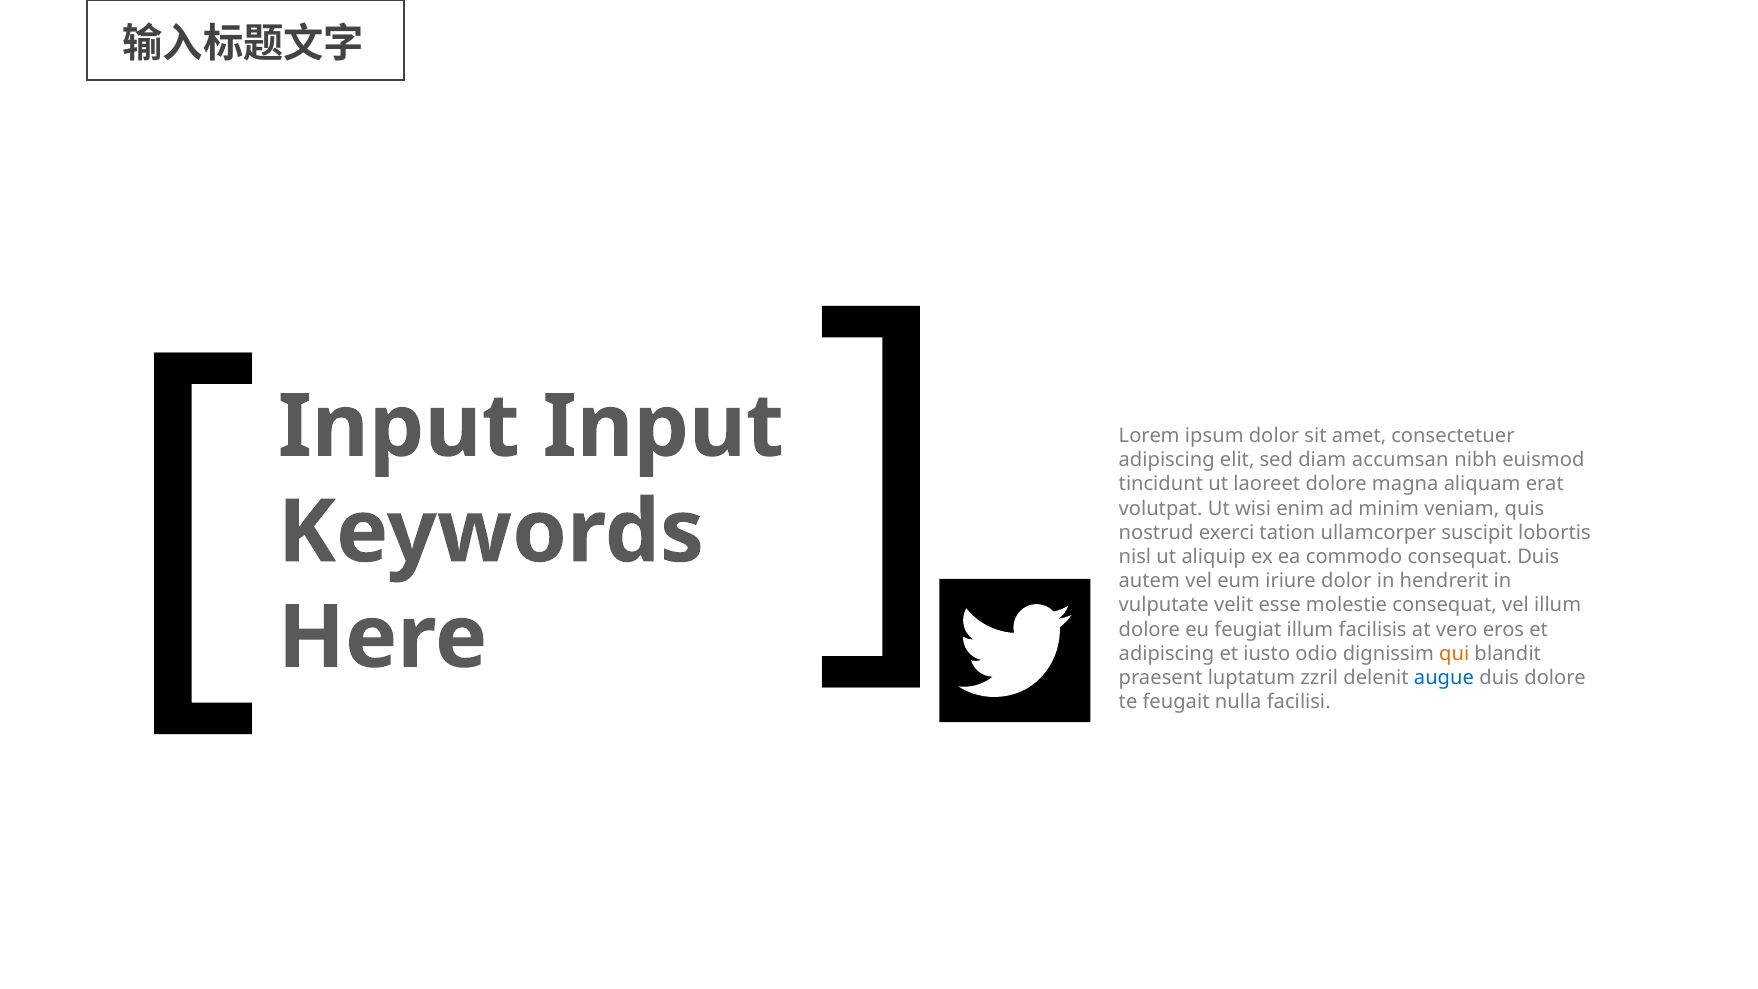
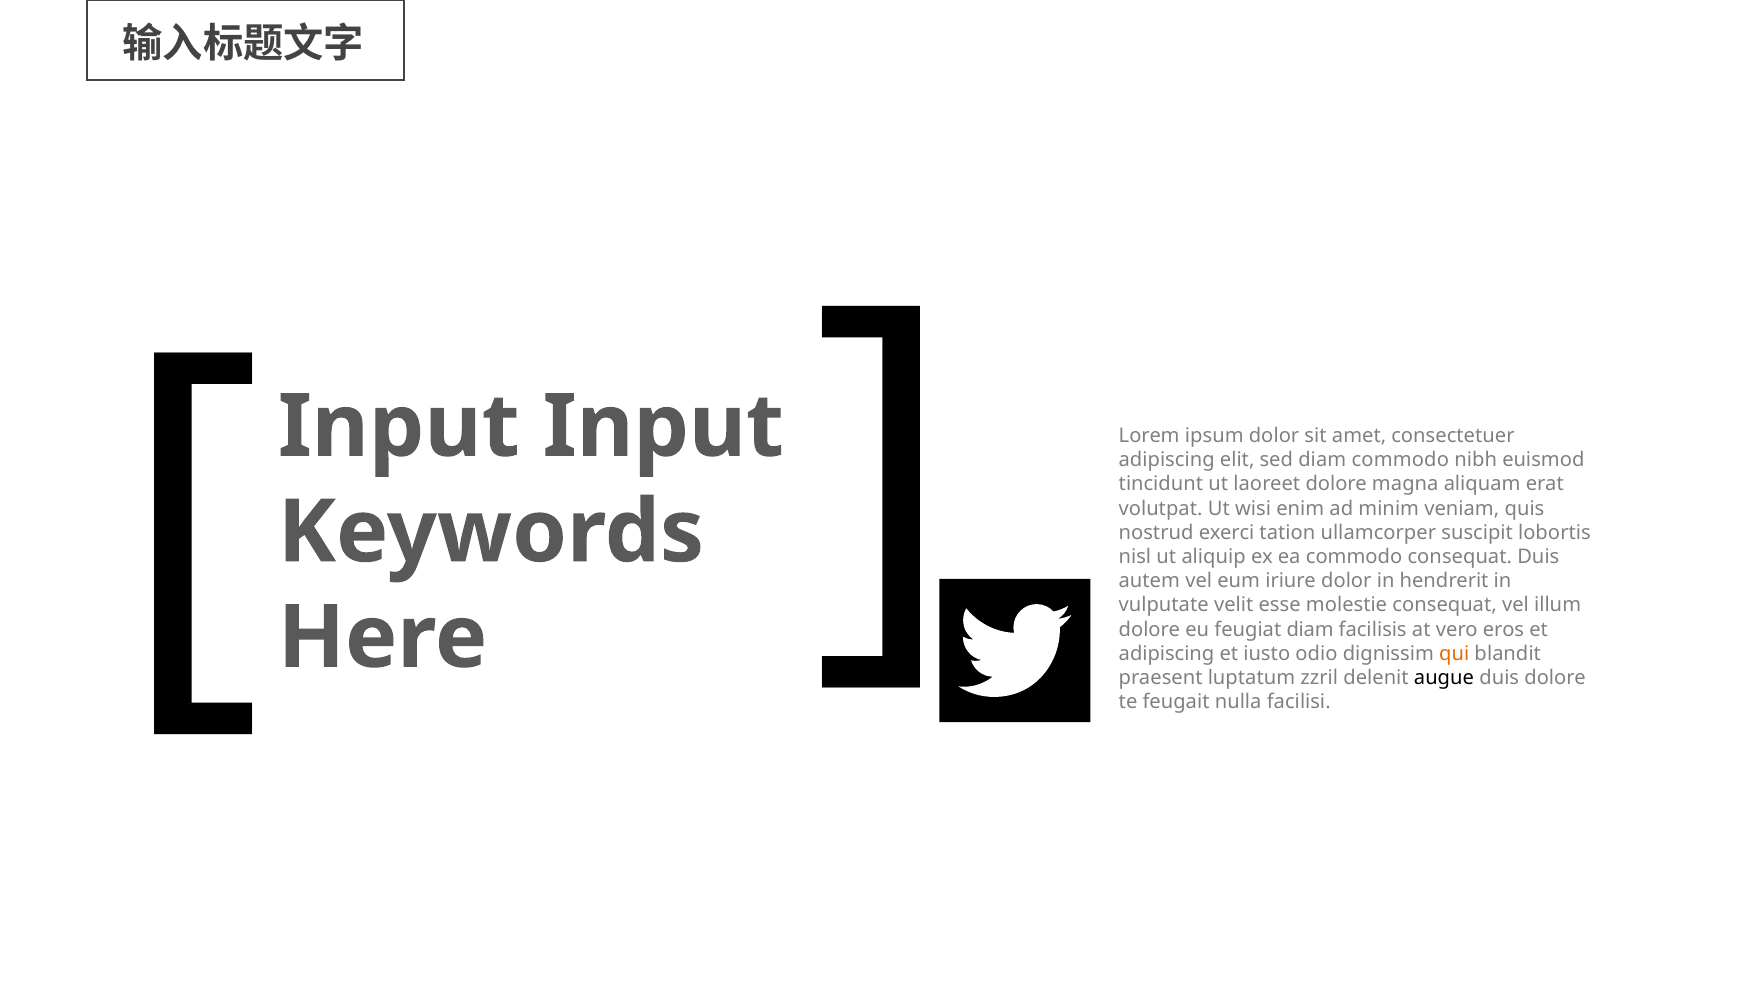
diam accumsan: accumsan -> commodo (1400, 460)
feugiat illum: illum -> diam (1310, 629)
augue colour: blue -> black (1444, 678)
